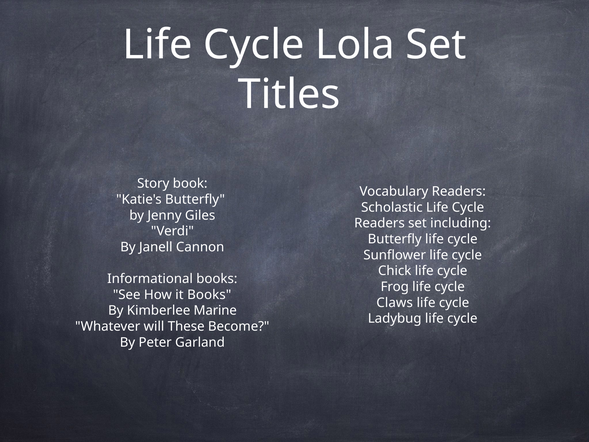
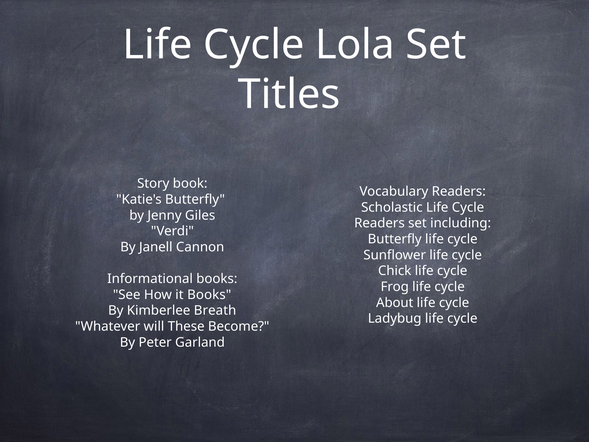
Claws: Claws -> About (395, 302)
Marine: Marine -> Breath (215, 310)
